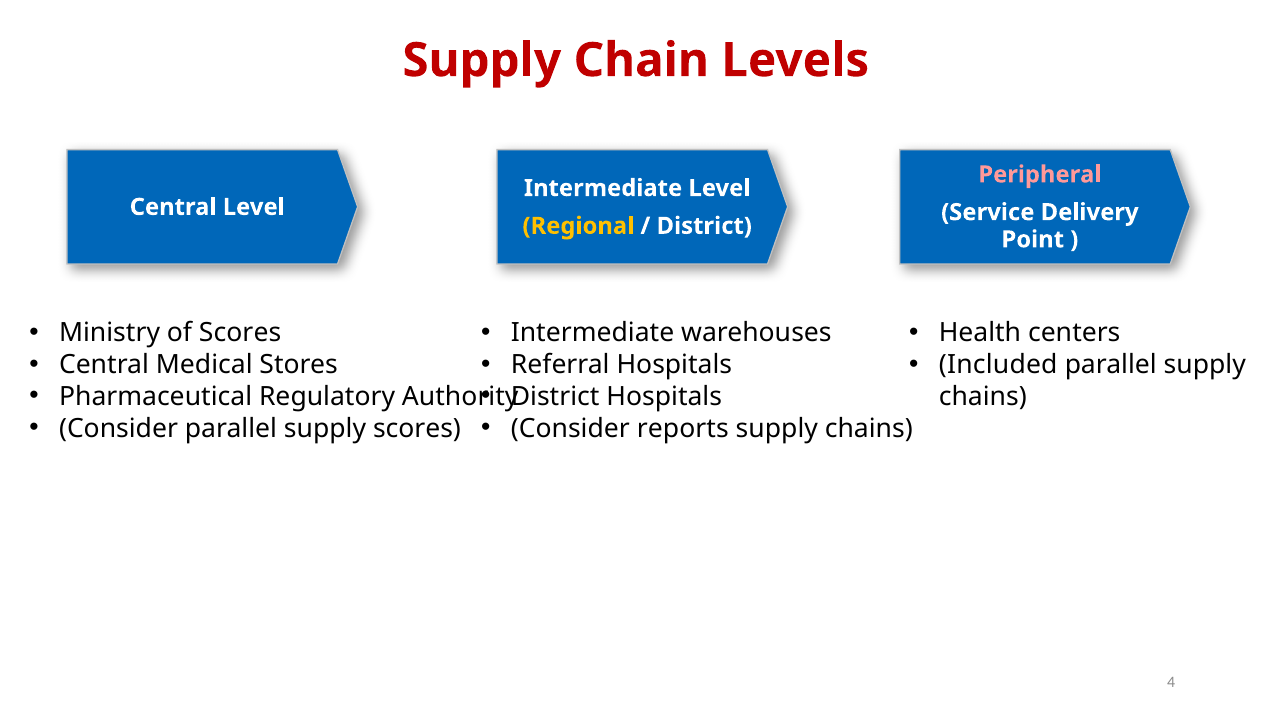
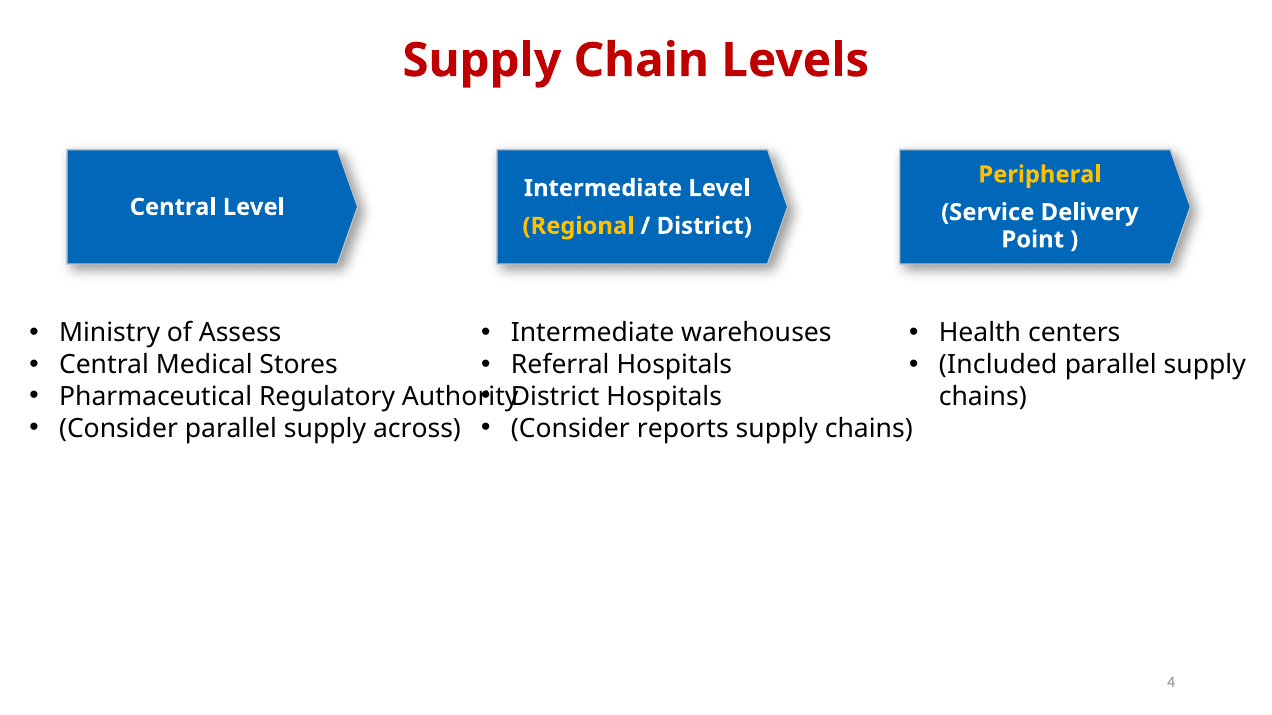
Peripheral colour: pink -> yellow (1040, 175)
of Scores: Scores -> Assess (240, 333)
supply scores: scores -> across (417, 429)
